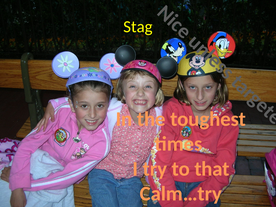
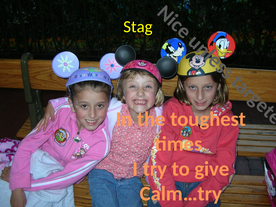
that: that -> give (212, 169)
